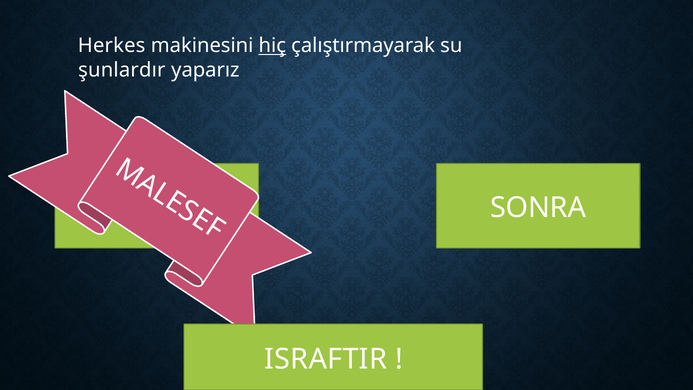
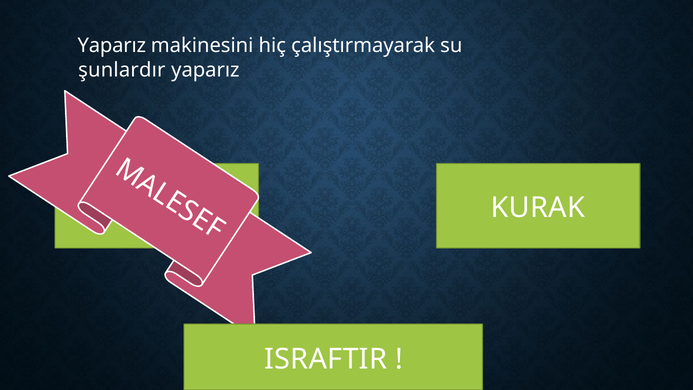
Herkes: Herkes -> Yaparız (112, 46)
hiç underline: present -> none (272, 46)
SONRA: SONRA -> KURAK (538, 208)
